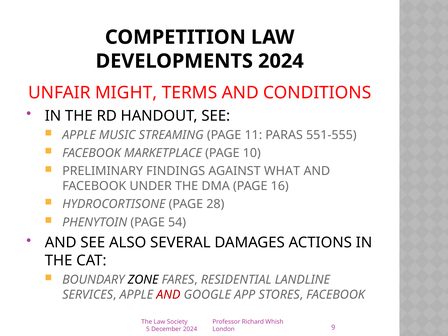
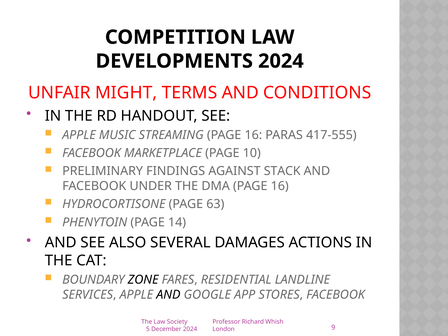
STREAMING PAGE 11: 11 -> 16 (253, 135)
551-555: 551-555 -> 417-555 (331, 135)
WHAT: WHAT -> STACK (282, 171)
28: 28 -> 63 (215, 204)
54: 54 -> 14 (177, 222)
AND colour: red -> black (168, 295)
